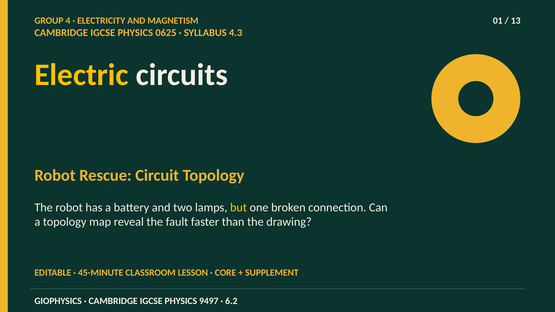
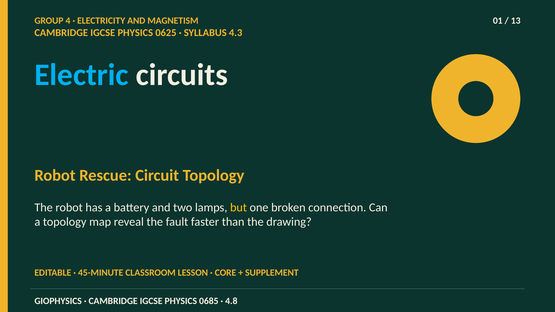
Electric colour: yellow -> light blue (82, 75)
9497: 9497 -> 0685 (209, 301)
6.2: 6.2 -> 4.8 (231, 301)
